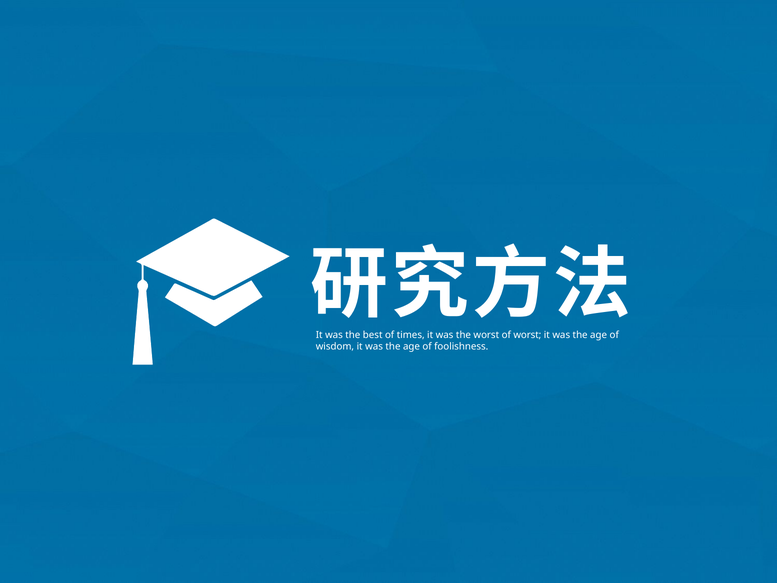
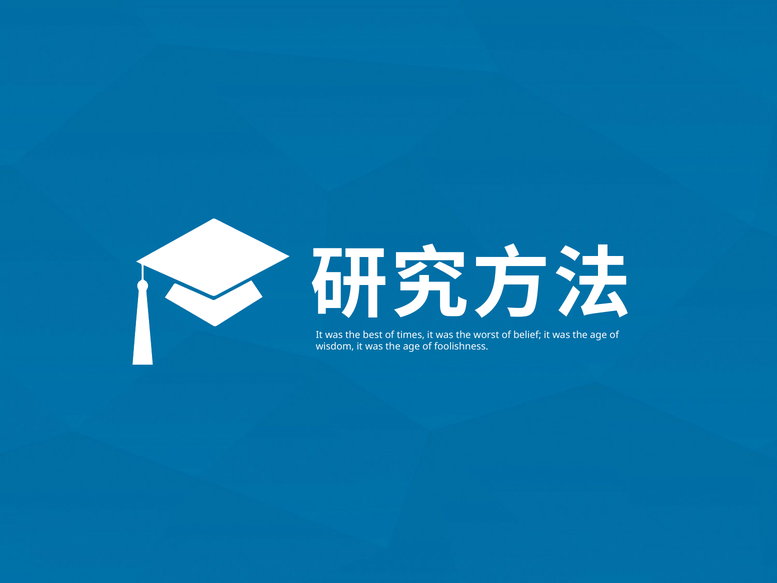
of worst: worst -> belief (527, 335)
